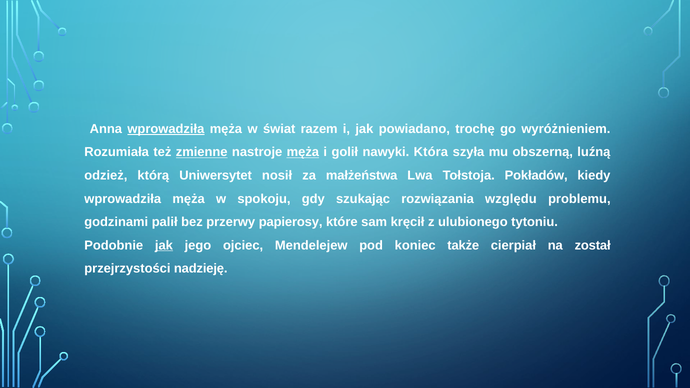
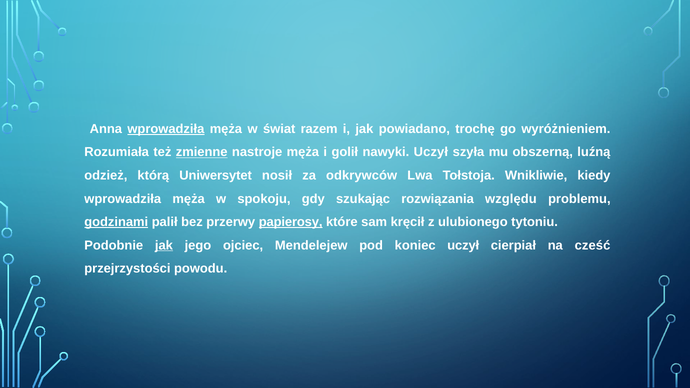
męża underline: present -> none (303, 152)
nawyki Która: Która -> Uczył (431, 152)
małżeństwa: małżeństwa -> odkrywców (362, 176)
Pokładów: Pokładów -> Wnikliwie (536, 176)
godzinami underline: none -> present (116, 222)
papierosy underline: none -> present (291, 222)
koniec także: także -> uczył (463, 245)
został: został -> cześć (593, 245)
nadzieję: nadzieję -> powodu (201, 269)
